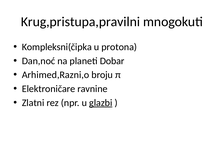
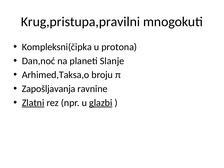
Dobar: Dobar -> Slanje (112, 61)
Arhimed,Razni,o: Arhimed,Razni,o -> Arhimed,Taksa,o (56, 75)
Elektroničare: Elektroničare -> Zapošljavanja (49, 89)
Zlatni underline: none -> present (33, 103)
